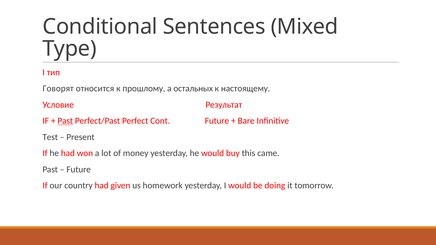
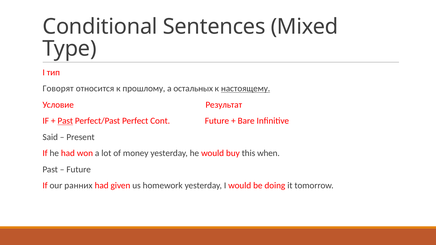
настоящему underline: none -> present (246, 89)
Test: Test -> Said (50, 137)
came: came -> when (268, 153)
country: country -> ранних (78, 186)
